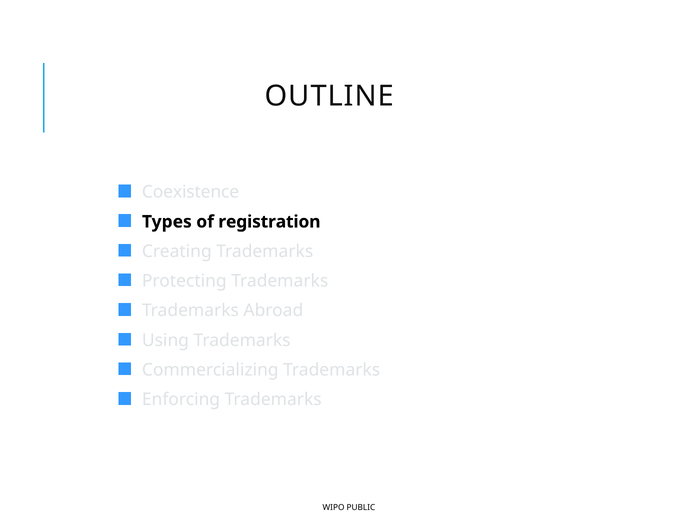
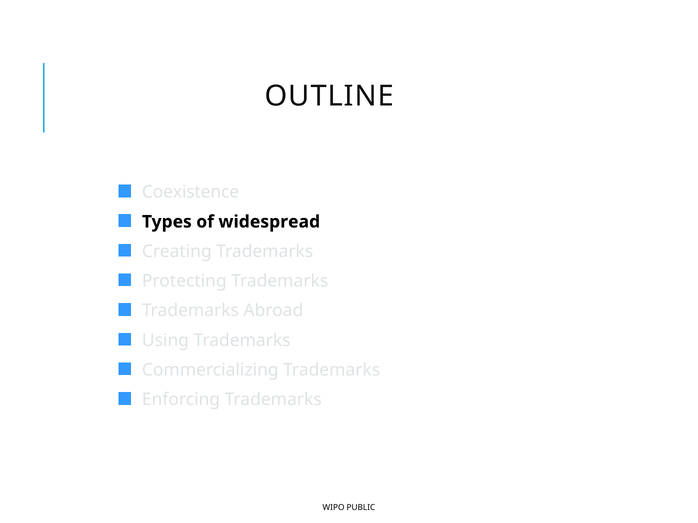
registration: registration -> widespread (269, 222)
